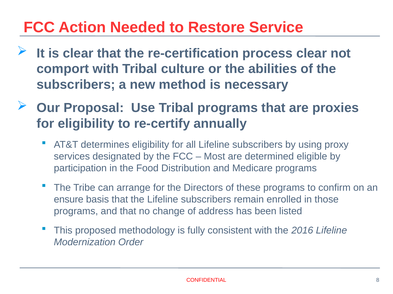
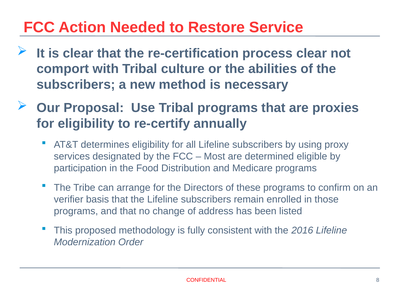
ensure: ensure -> verifier (69, 200)
